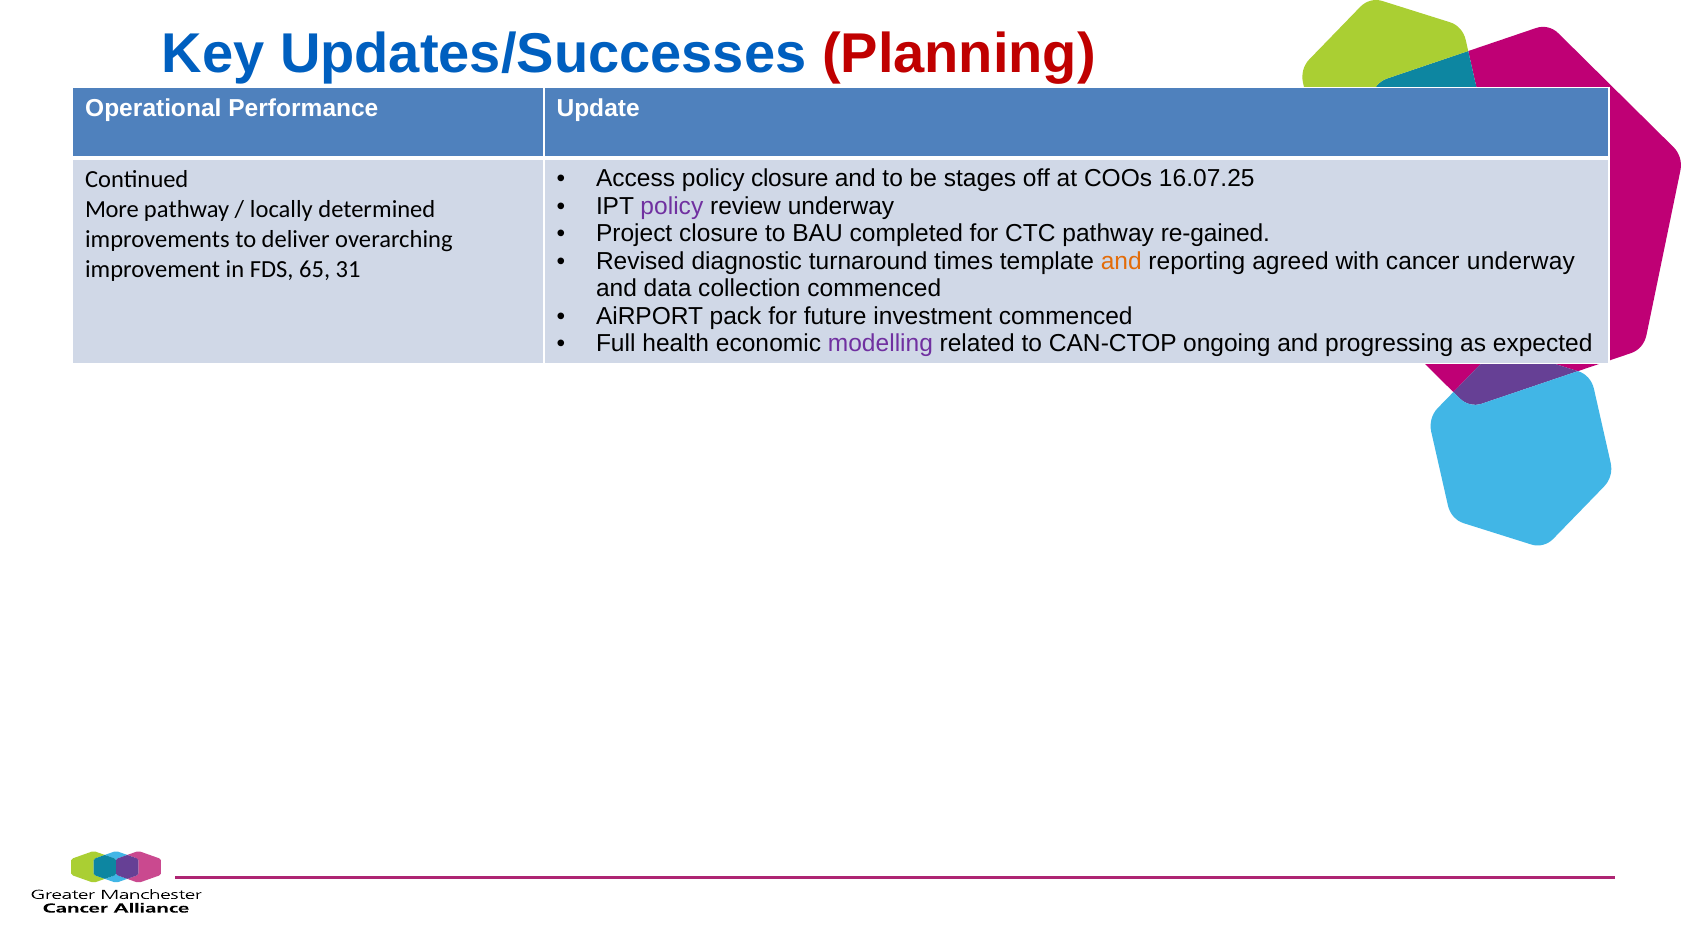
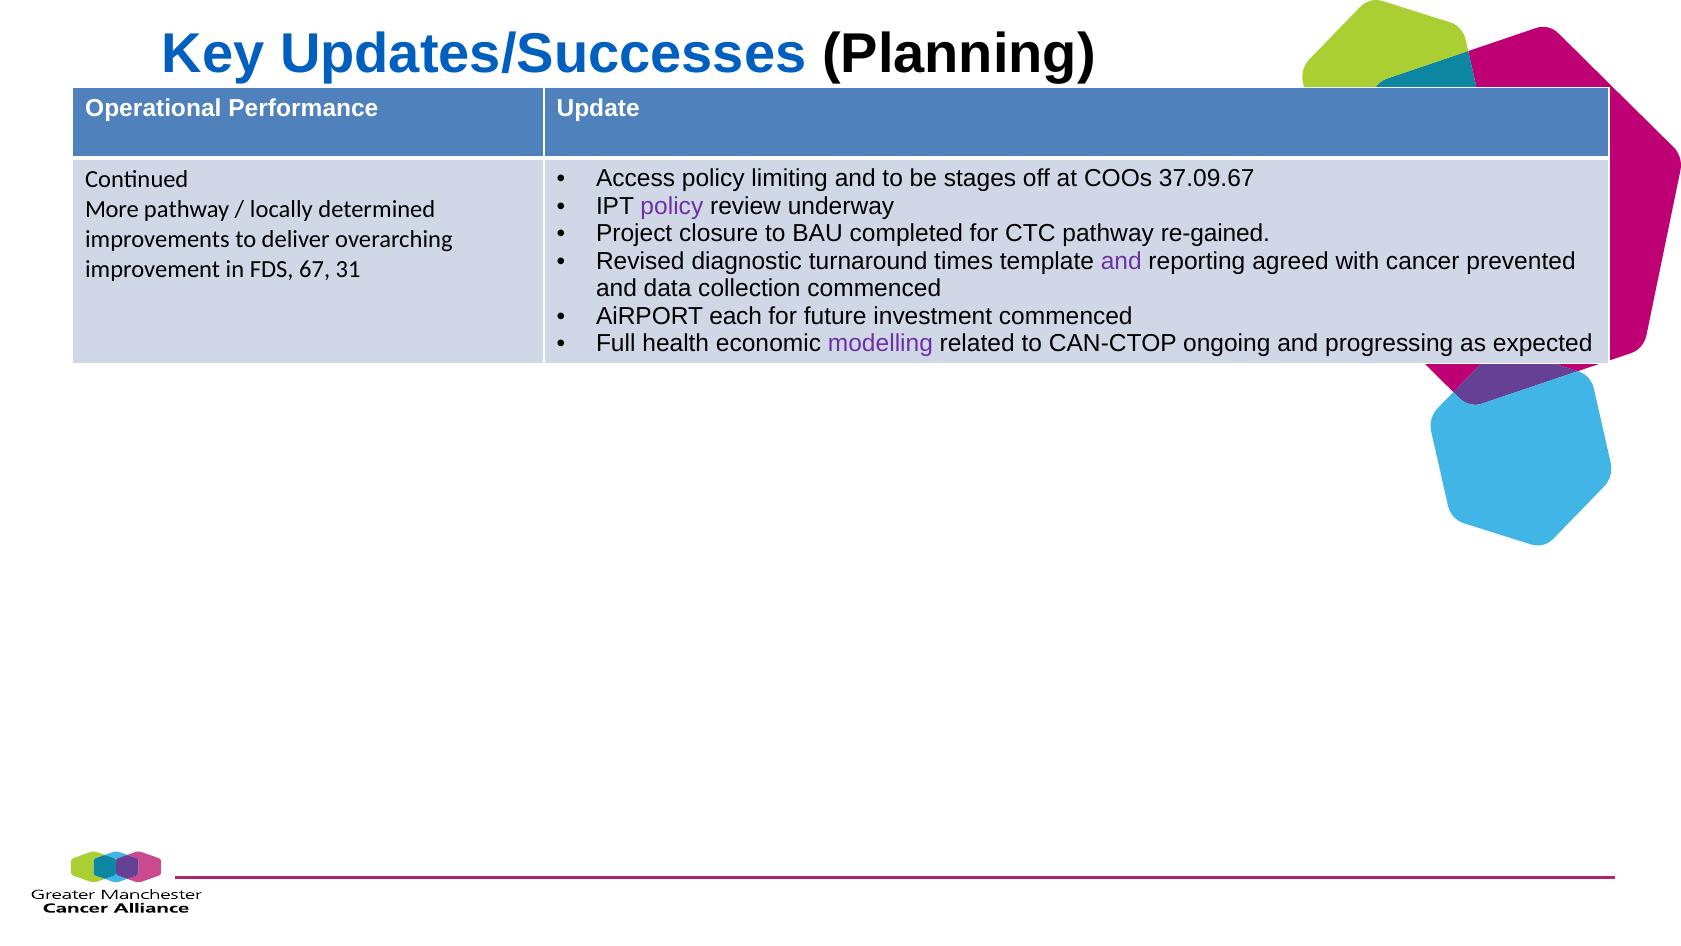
Planning colour: red -> black (959, 54)
policy closure: closure -> limiting (790, 178)
16.07.25: 16.07.25 -> 37.09.67 (1207, 178)
and colour: orange -> purple (1121, 261)
cancer underway: underway -> prevented (1521, 261)
65: 65 -> 67 (315, 269)
pack: pack -> each (736, 316)
